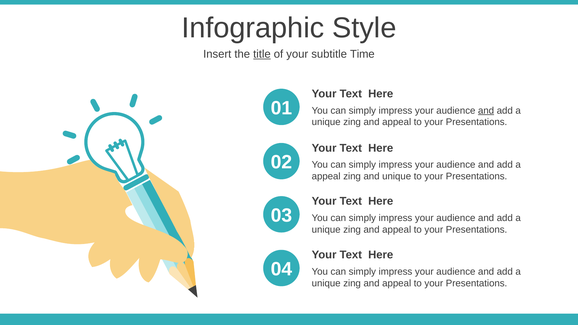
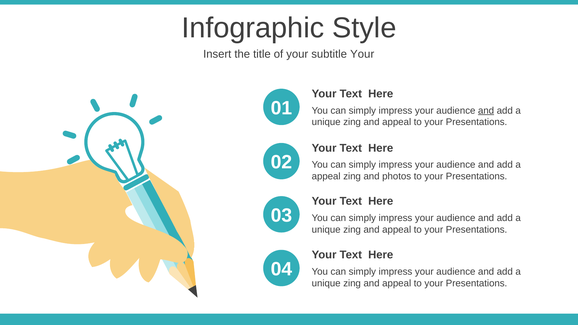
title underline: present -> none (262, 54)
subtitle Time: Time -> Your (362, 54)
and unique: unique -> photos (397, 176)
